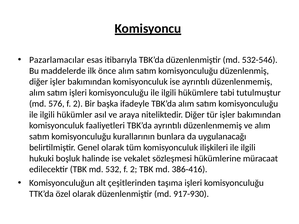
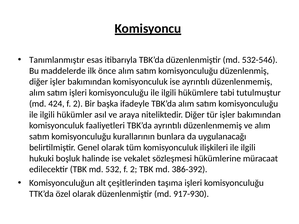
Pazarlamacılar: Pazarlamacılar -> Tanımlanmıştır (57, 60)
576: 576 -> 424 (56, 104)
386-416: 386-416 -> 386-392 (190, 170)
